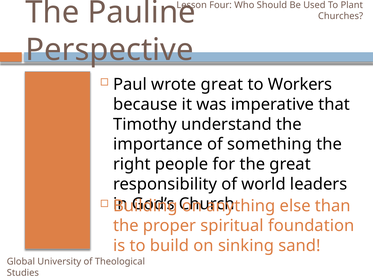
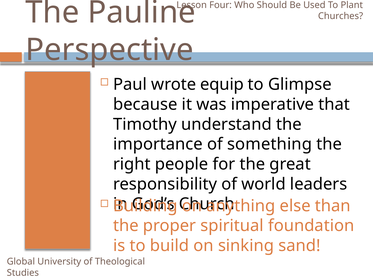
wrote great: great -> equip (222, 84)
Workers: Workers -> Glimpse (300, 84)
